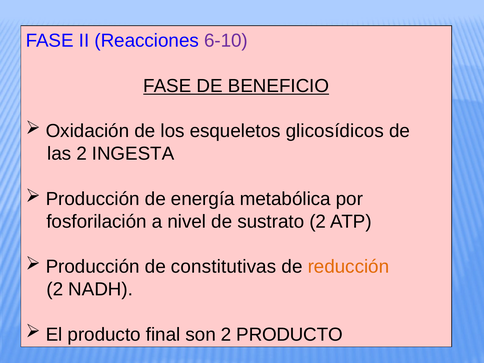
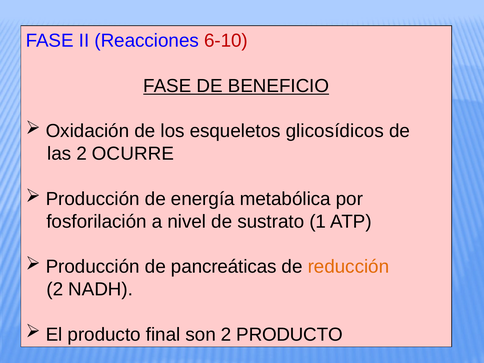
6-10 colour: purple -> red (226, 41)
INGESTA: INGESTA -> OCURRE (133, 154)
sustrato 2: 2 -> 1 (318, 221)
constitutivas: constitutivas -> pancreáticas (224, 267)
